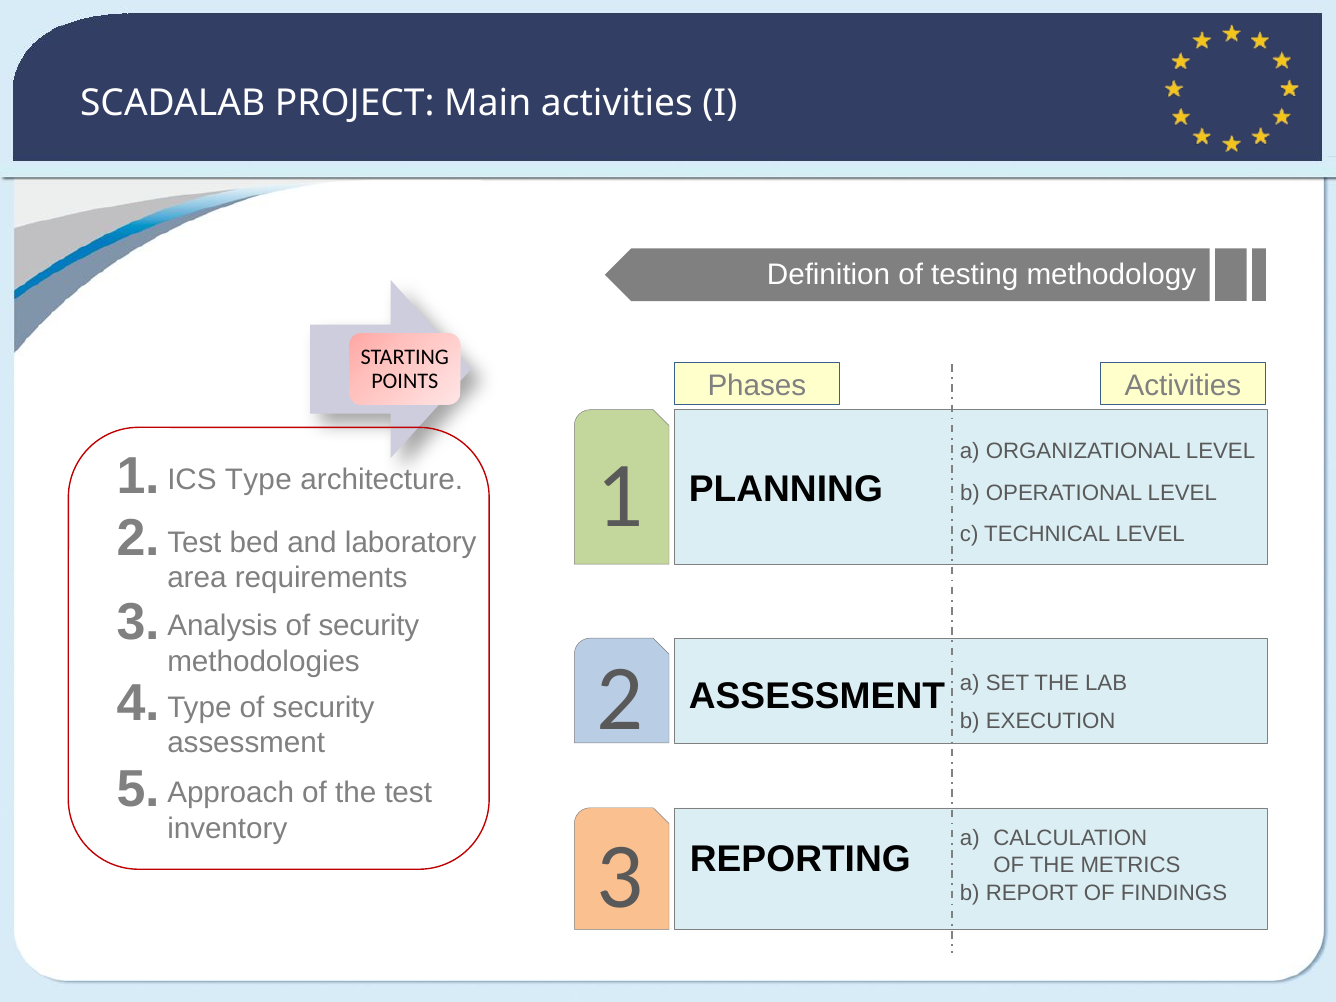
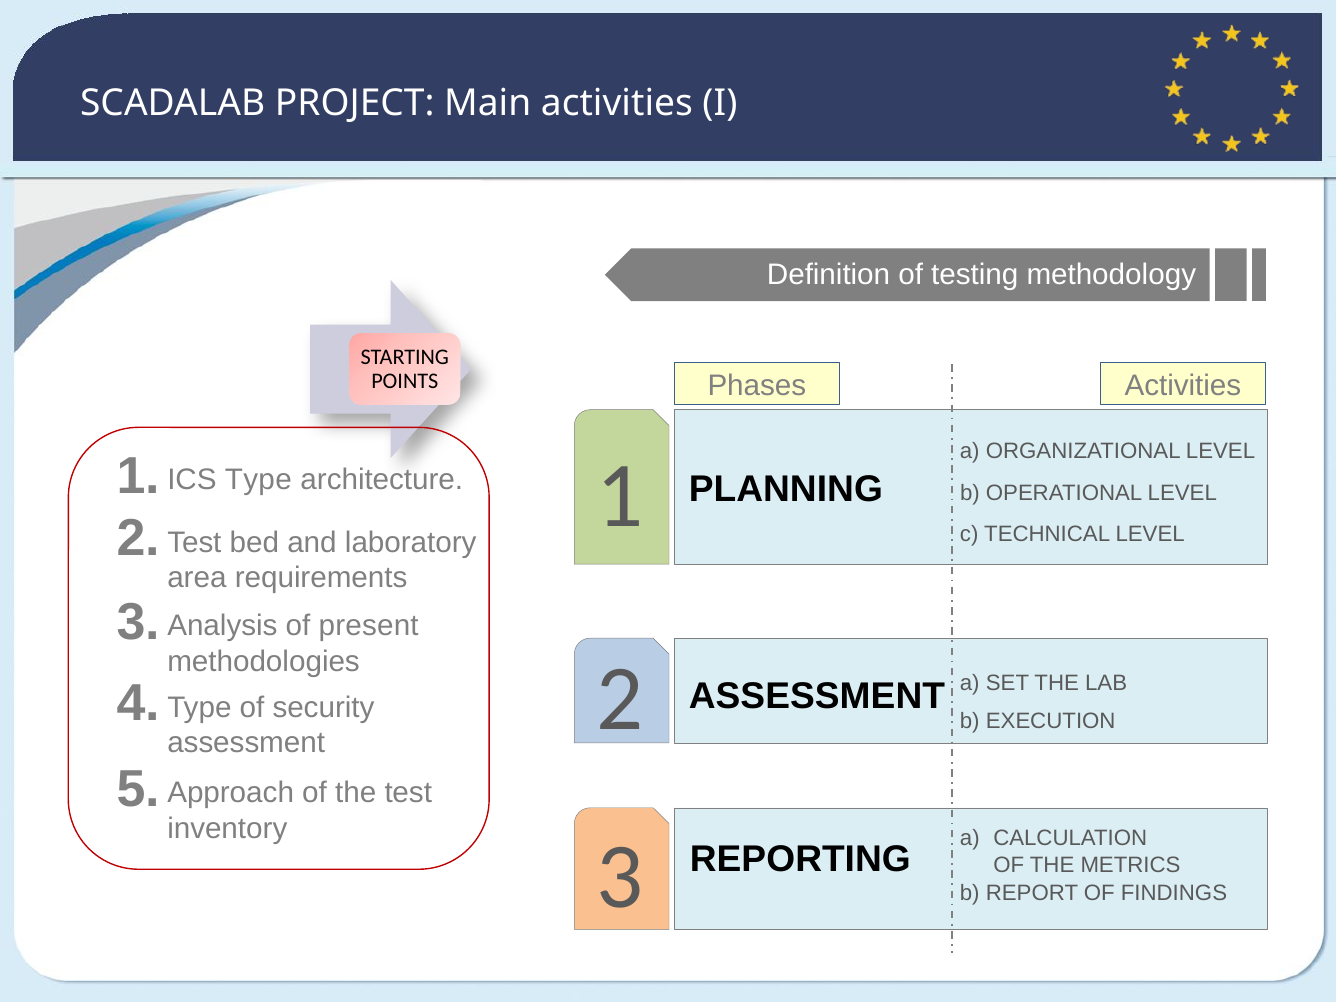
Analysis of security: security -> present (369, 626)
